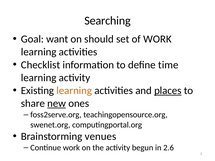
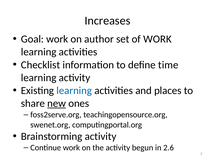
Searching: Searching -> Increases (107, 21)
Goal want: want -> work (57, 39)
should: should -> author (99, 39)
learning colour: orange -> blue (74, 91)
places underline: present -> none (168, 91)
Brainstorming venues: venues -> activity (101, 137)
